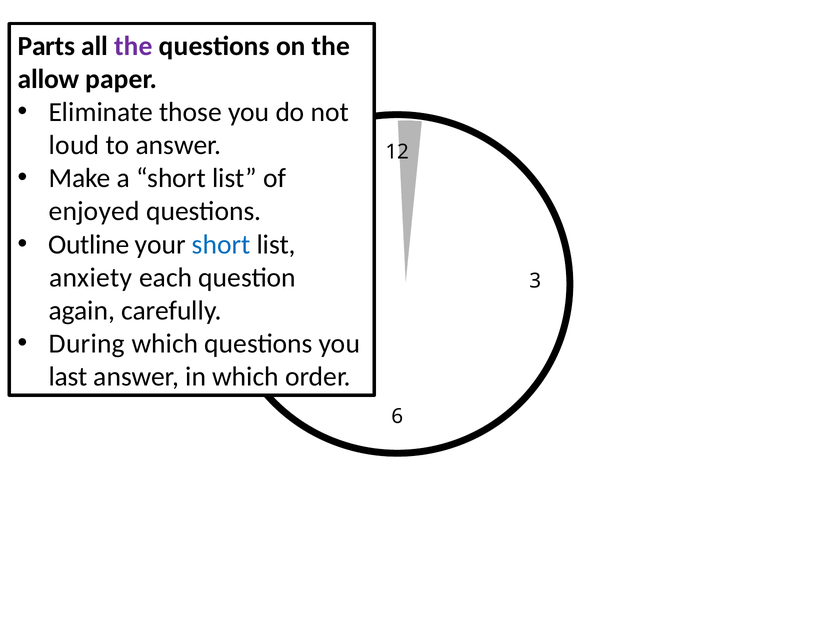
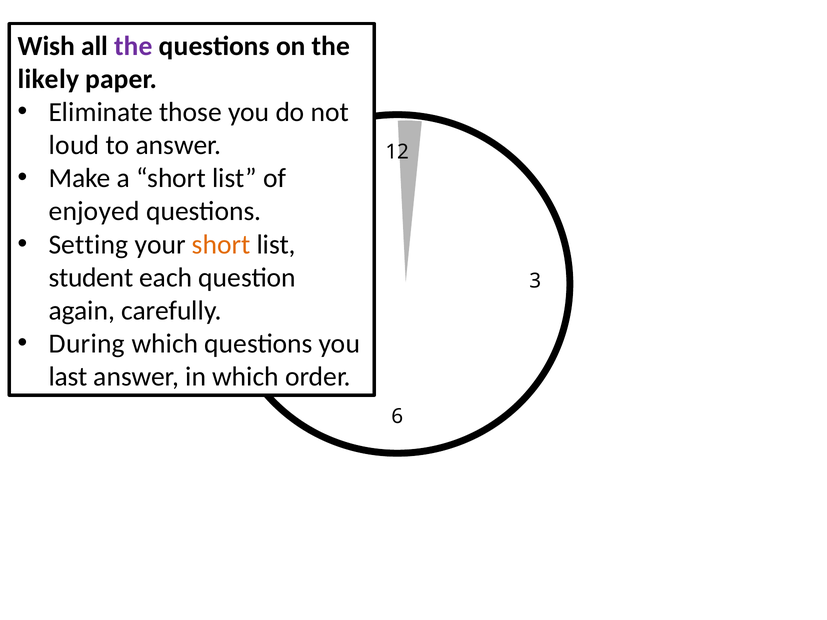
Parts: Parts -> Wish (46, 46)
allow: allow -> likely (48, 79)
Outline: Outline -> Setting (89, 245)
short colour: blue -> orange (221, 245)
anxiety: anxiety -> student (91, 278)
